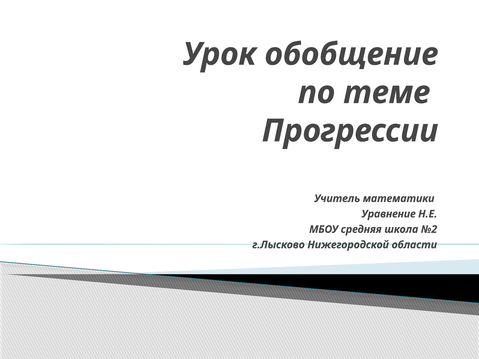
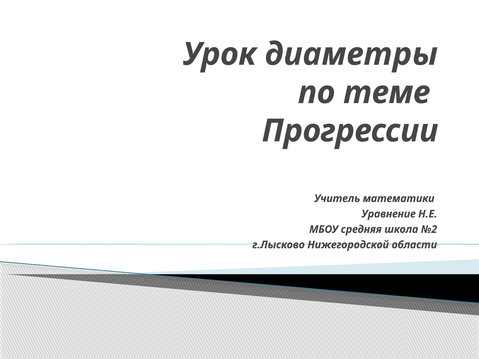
обобщение: обобщение -> диаметры (351, 54)
